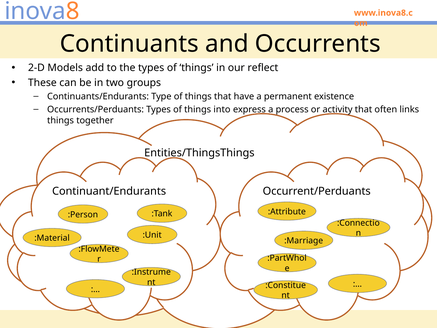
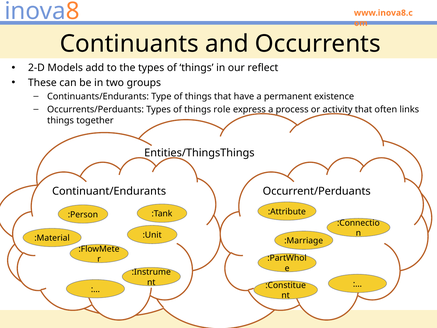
into: into -> role (222, 109)
